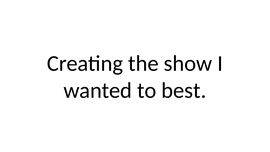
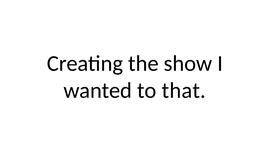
best: best -> that (184, 90)
